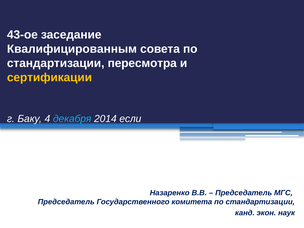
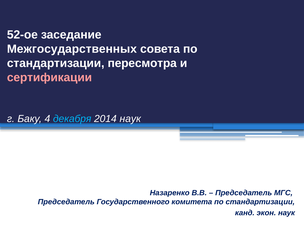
43-ое: 43-ое -> 52-ое (22, 35)
Квалифицированным: Квалифицированным -> Межгосударственных (72, 49)
сертификации colour: yellow -> pink (49, 77)
2014 если: если -> наук (130, 119)
